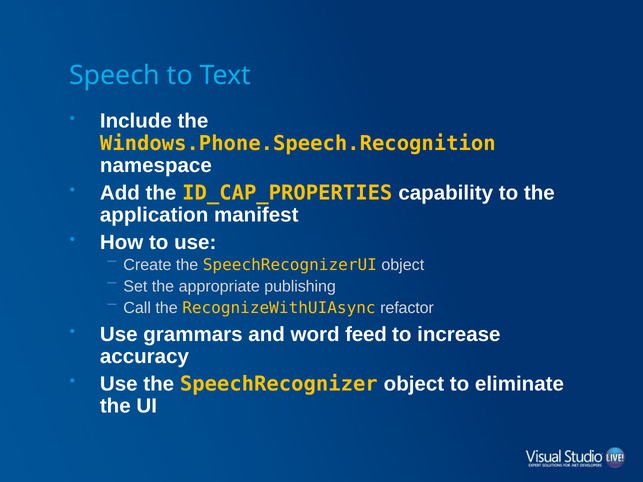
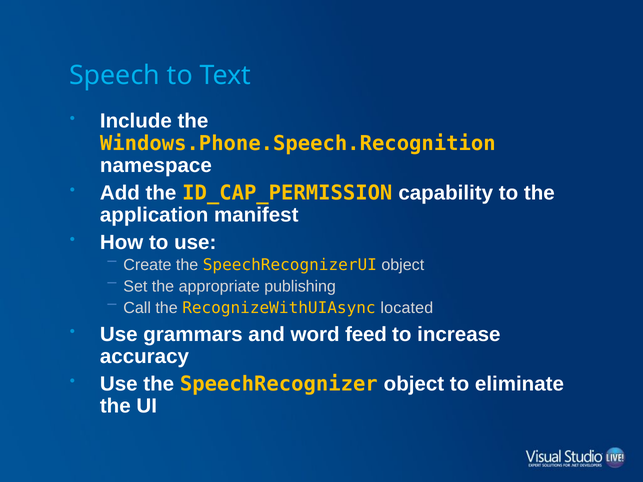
ID_CAP_PROPERTIES: ID_CAP_PROPERTIES -> ID_CAP_PERMISSION (287, 193)
refactor: refactor -> located (407, 308)
